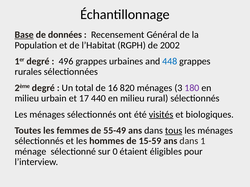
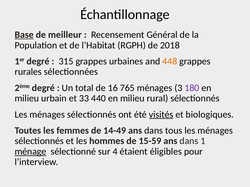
données: données -> meilleur (65, 35)
2002: 2002 -> 2018 (170, 45)
496: 496 -> 315 (66, 61)
448 colour: blue -> orange (170, 61)
820: 820 -> 765 (127, 88)
17: 17 -> 33 (84, 99)
55-49: 55-49 -> 14-49 (115, 131)
tous underline: present -> none (174, 131)
ménage underline: none -> present (30, 152)
0: 0 -> 4 (115, 152)
